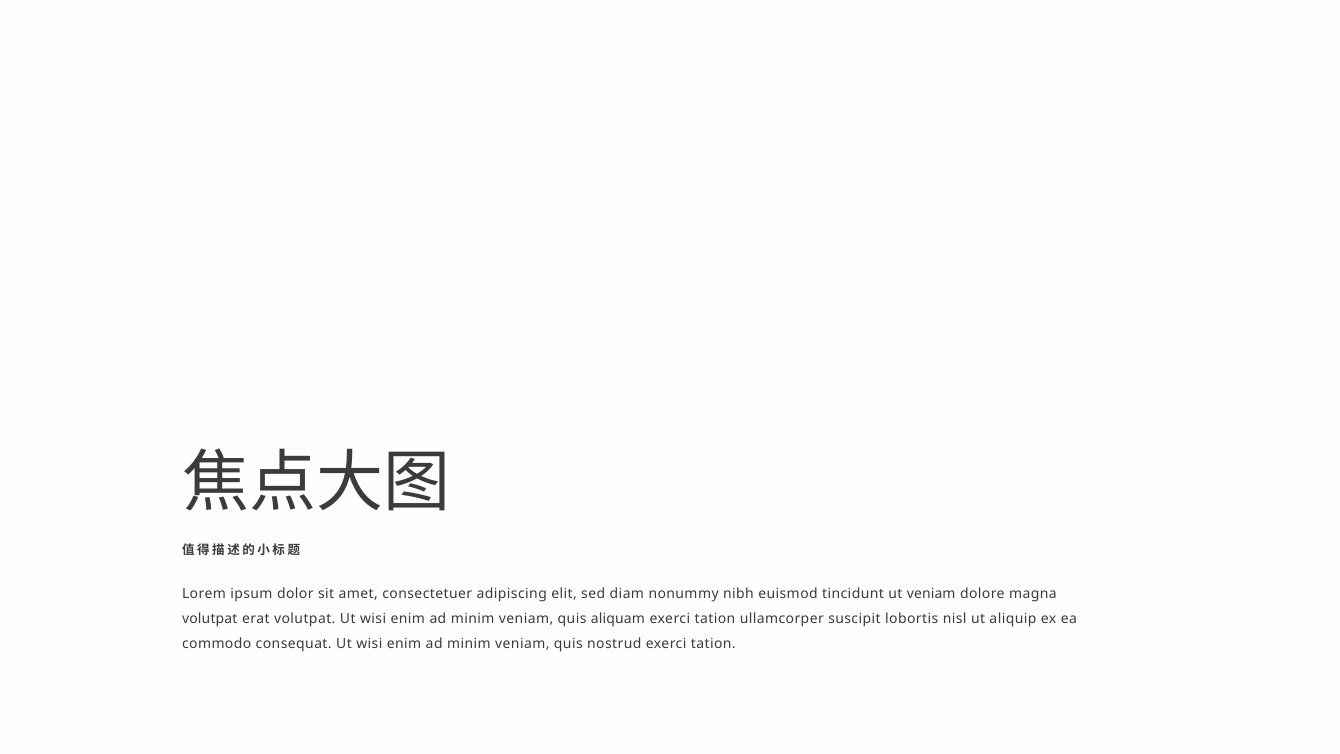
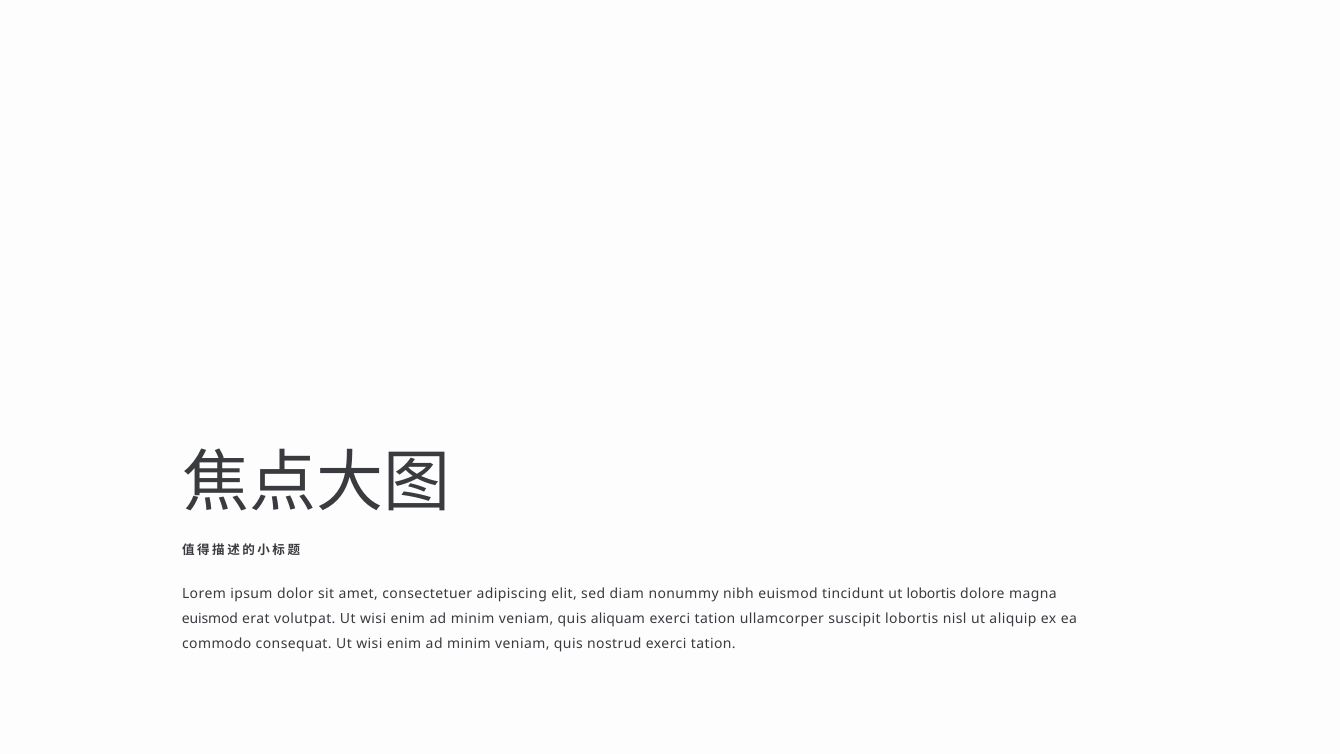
ut veniam: veniam -> lobortis (931, 593)
volutpat: volutpat -> euismod (210, 618)
